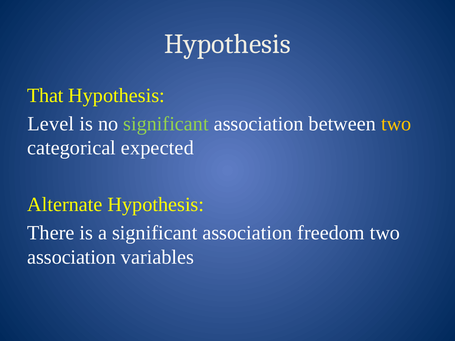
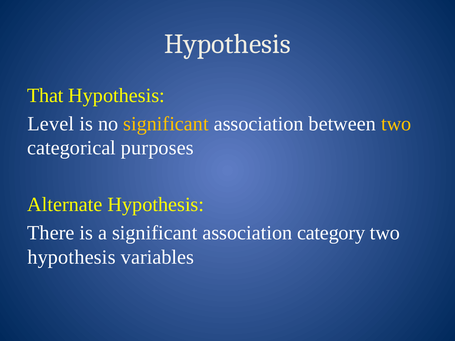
significant colour: light green -> yellow (166, 124)
expected: expected -> purposes (157, 148)
freedom: freedom -> category (331, 233)
association: association -> hypothesis (72, 257)
